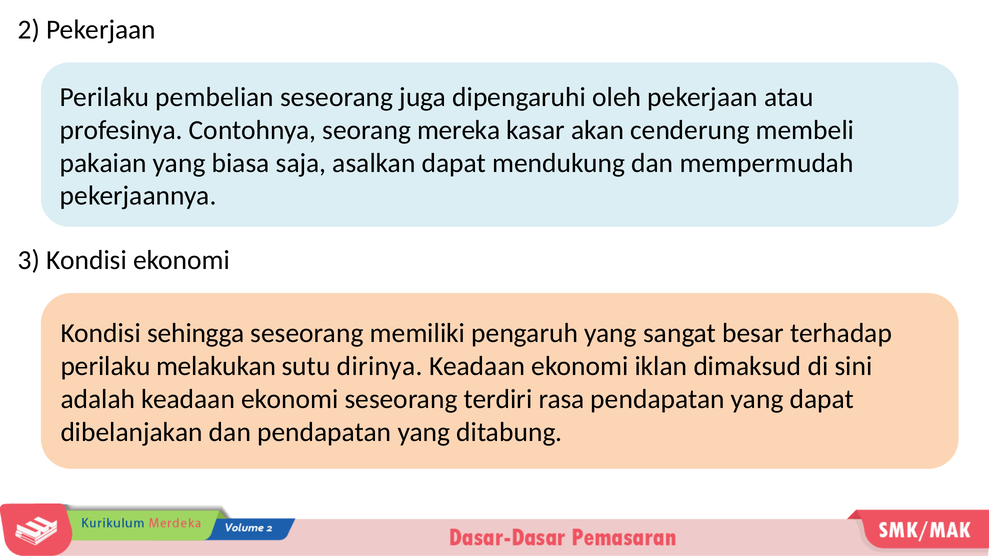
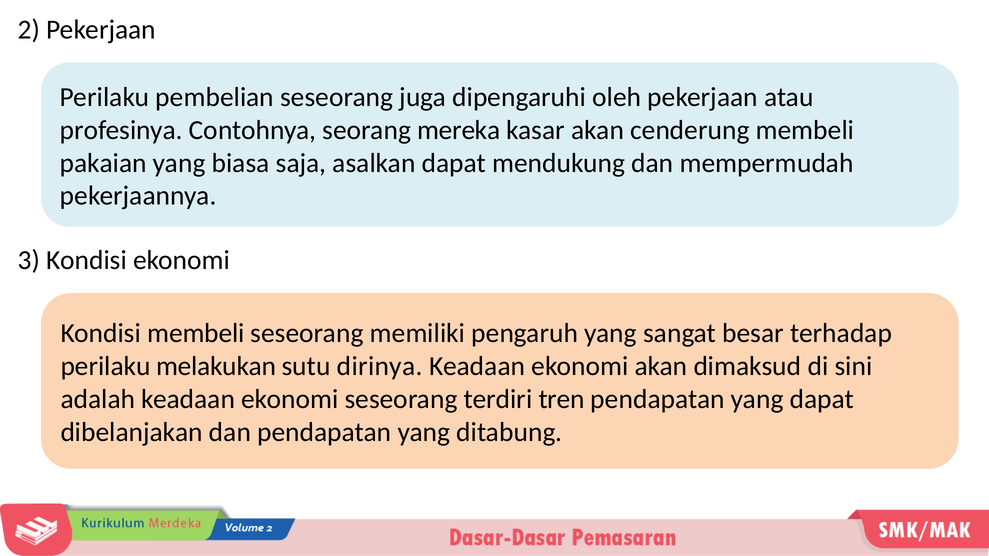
Kondisi sehingga: sehingga -> membeli (196, 334)
ekonomi iklan: iklan -> akan (661, 367)
rasa: rasa -> tren (562, 400)
